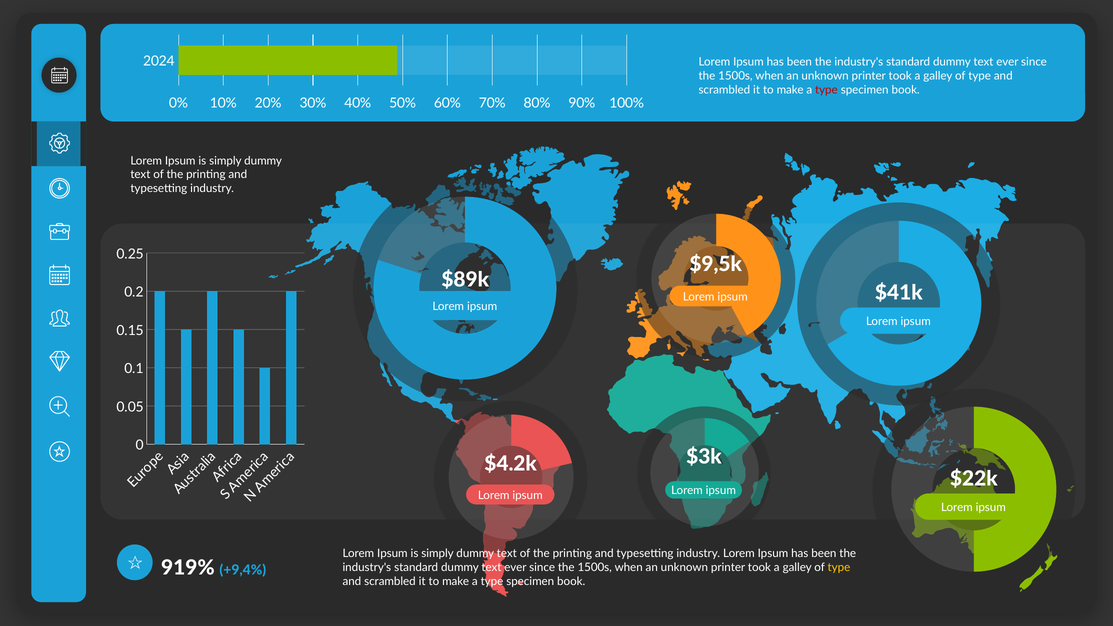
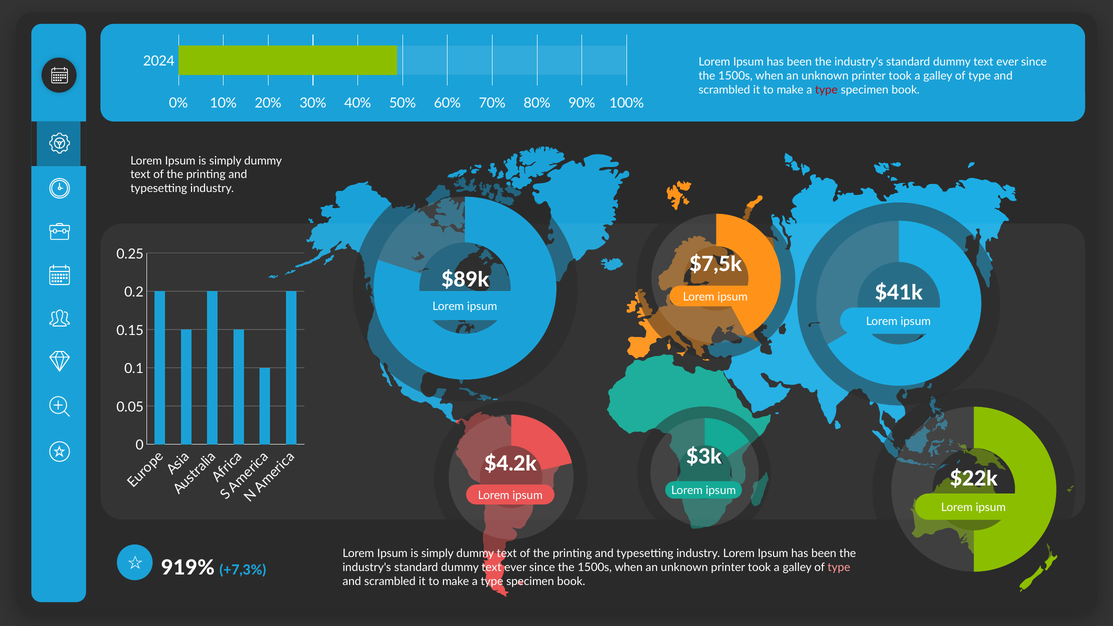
$9,5k: $9,5k -> $7,5k (716, 265)
+9,4%: +9,4% -> +7,3% (243, 570)
type colour: yellow -> pink (839, 567)
